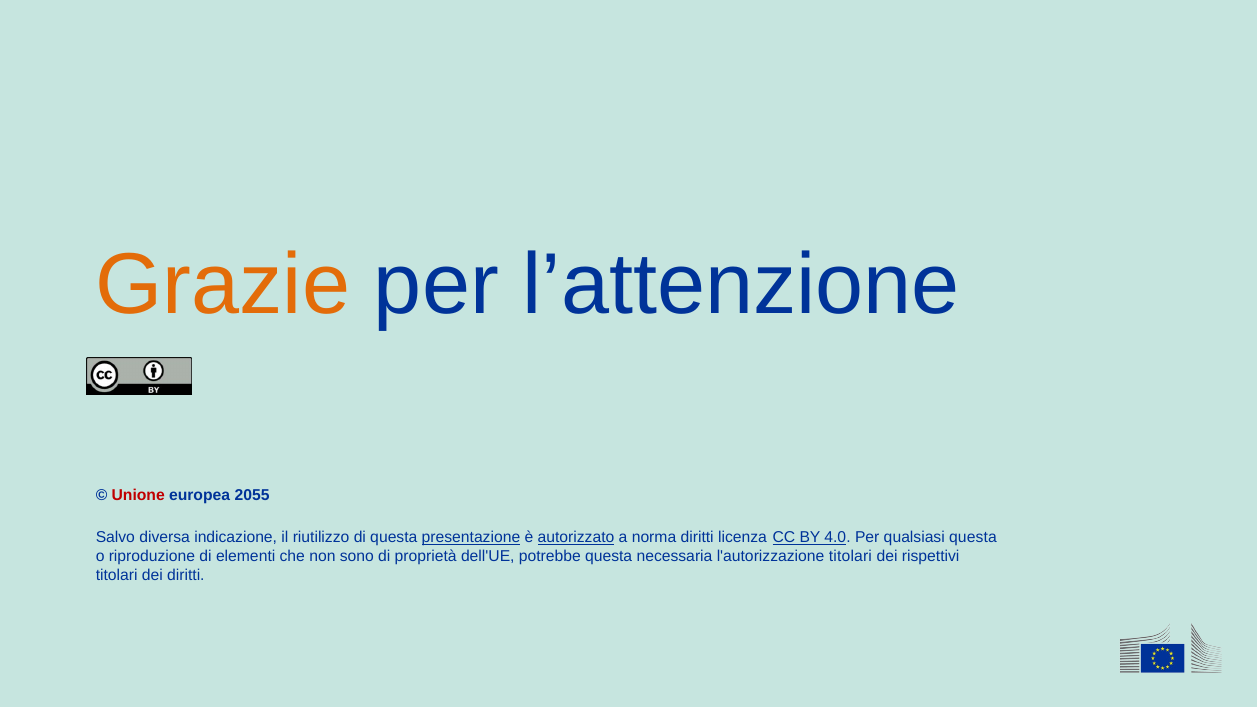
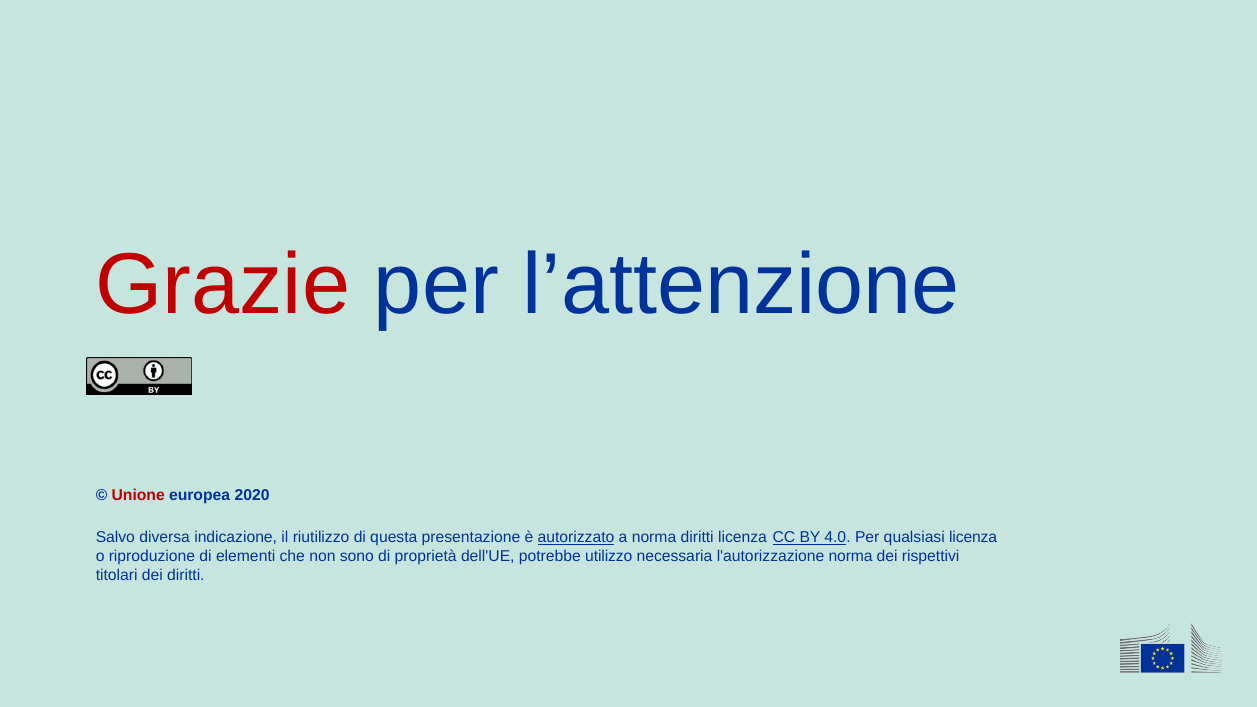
Grazie colour: orange -> red (223, 285)
2055: 2055 -> 2020 (252, 495)
presentazione underline: present -> none (471, 537)
qualsiasi questa: questa -> licenza (973, 537)
potrebbe questa: questa -> utilizzo (609, 556)
l'autorizzazione titolari: titolari -> norma (851, 556)
